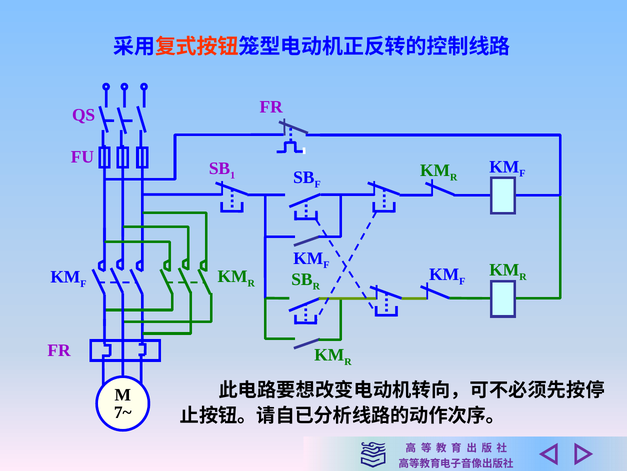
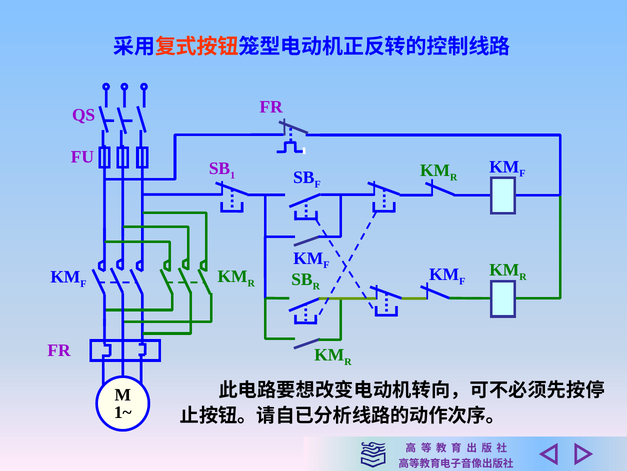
7~: 7~ -> 1~ (123, 412)
